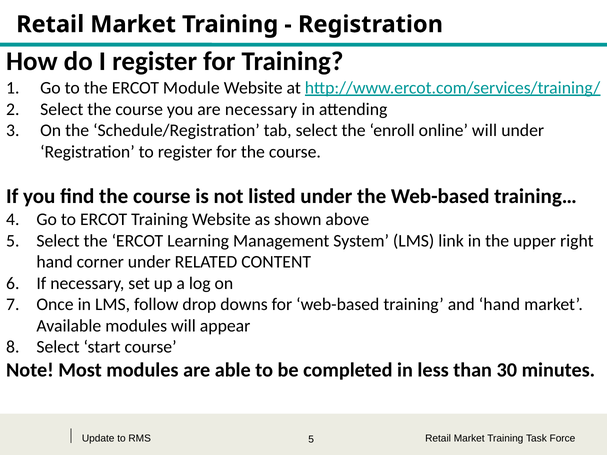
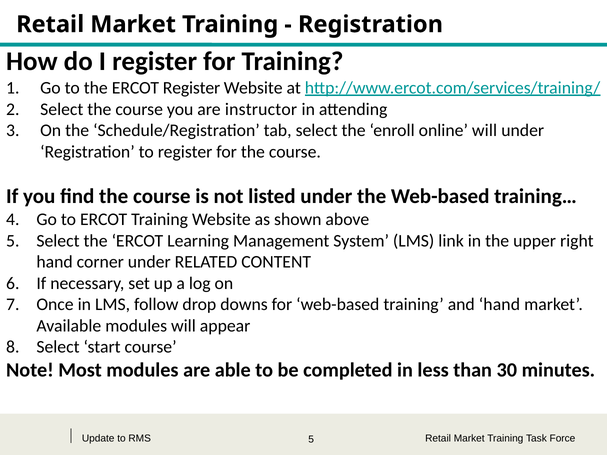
ERCOT Module: Module -> Register (192, 88)
are necessary: necessary -> instructor (261, 109)
